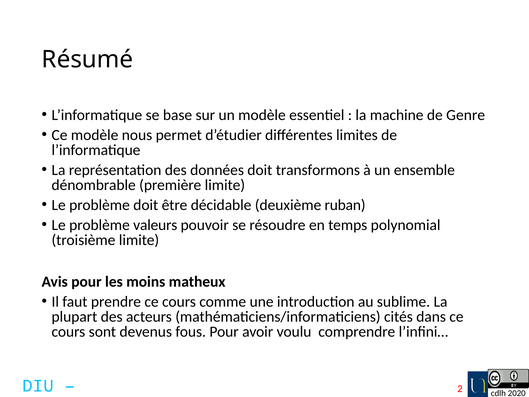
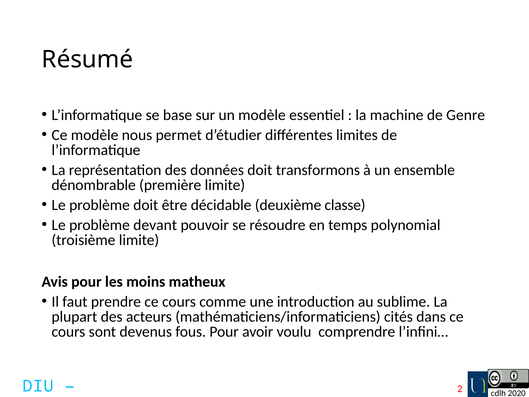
ruban: ruban -> classe (345, 205)
valeurs: valeurs -> devant (155, 225)
